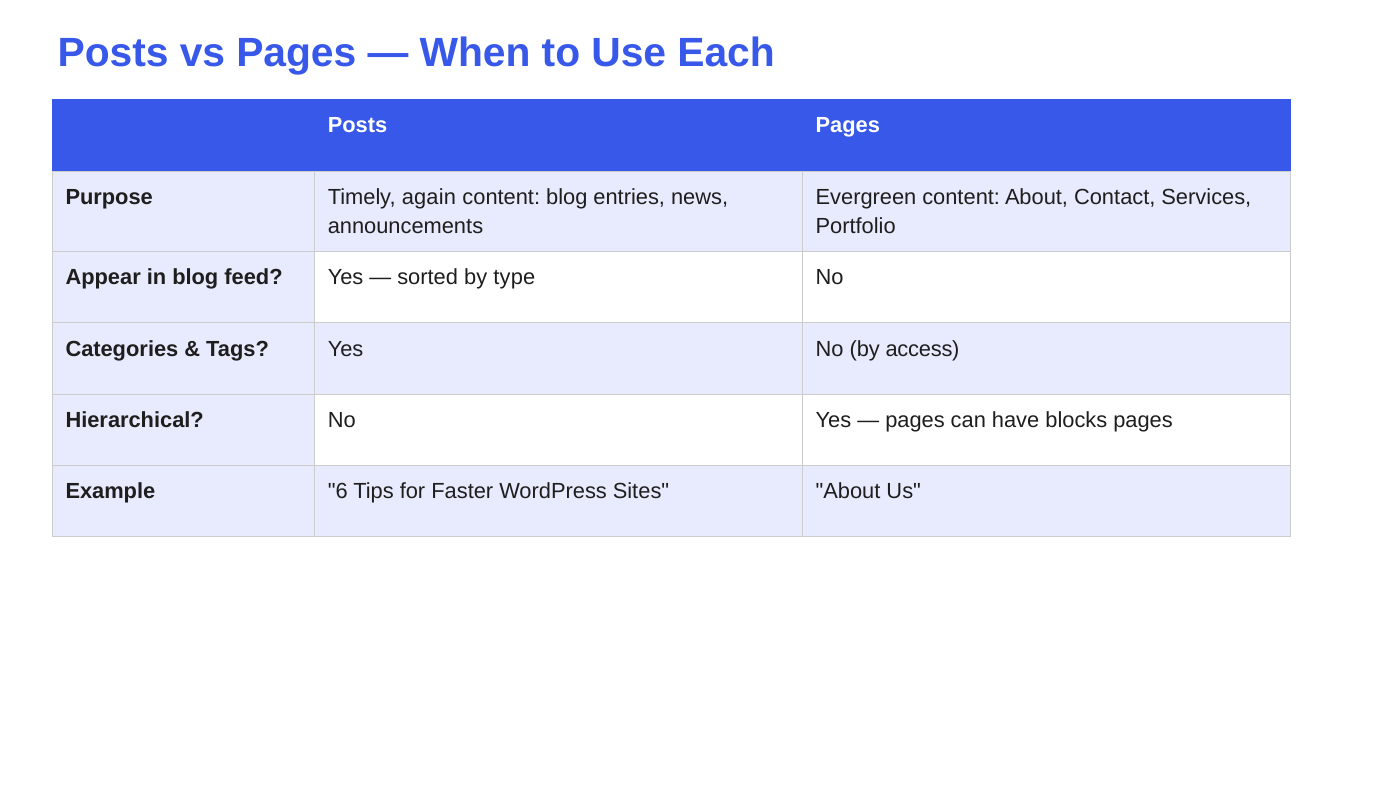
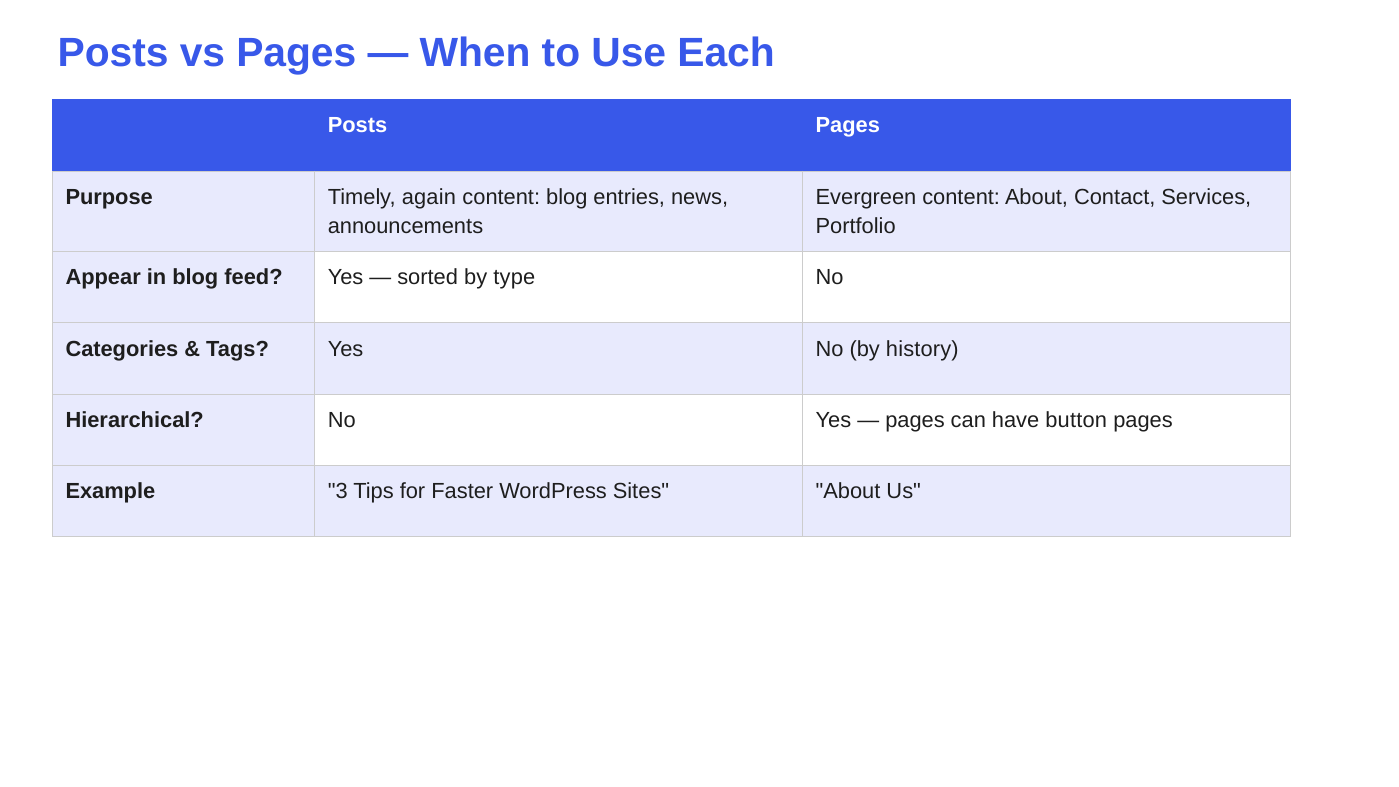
access: access -> history (922, 349)
blocks: blocks -> button (1076, 420)
6: 6 -> 3 (338, 492)
